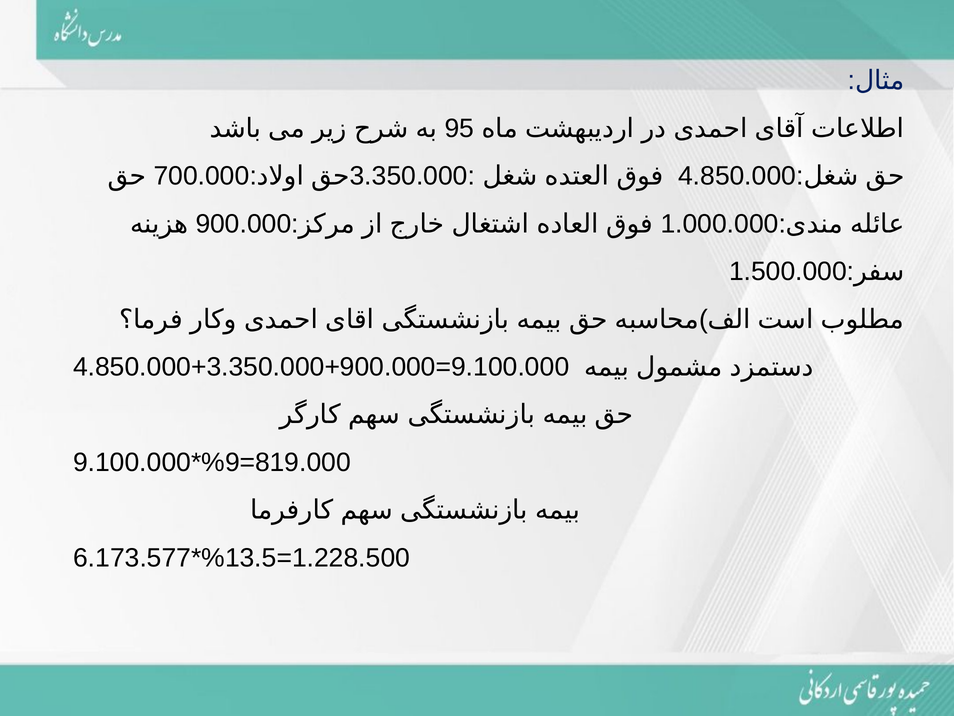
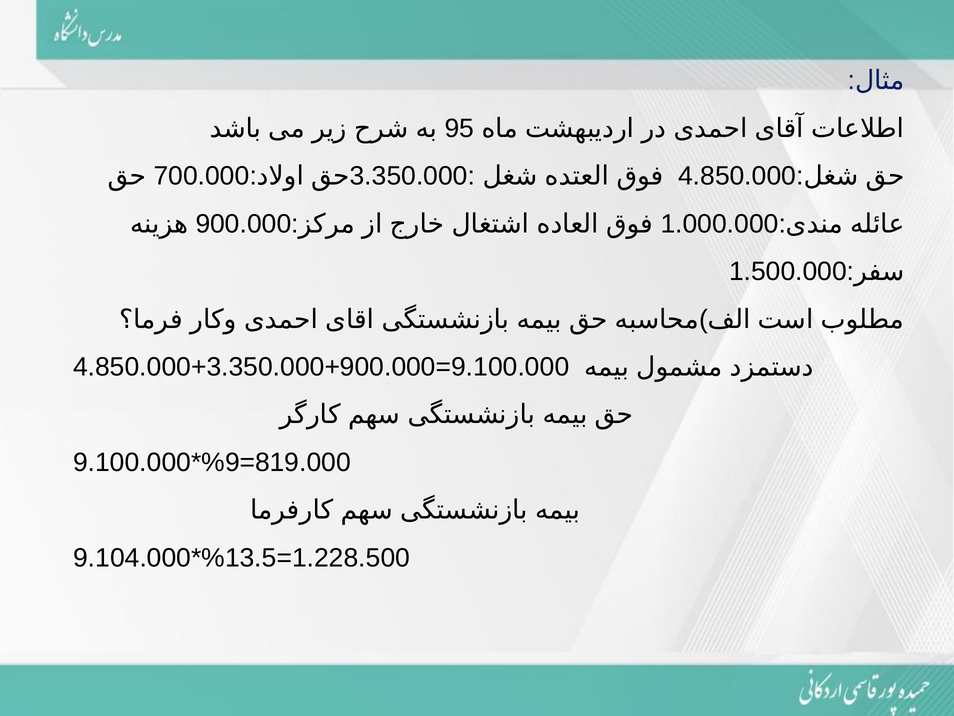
6.173.577: 6.173.577 -> 9.104.000 (132, 558)
